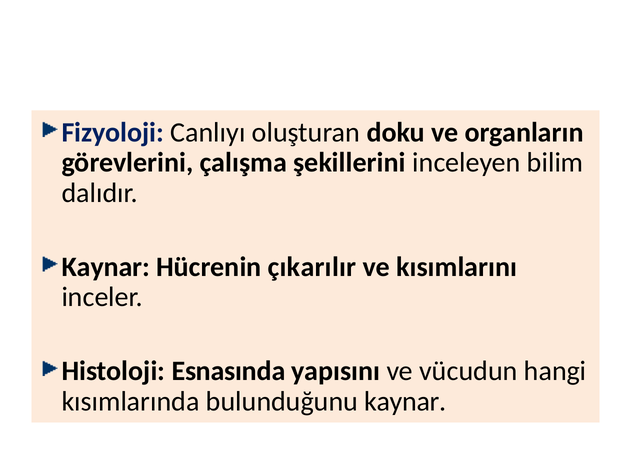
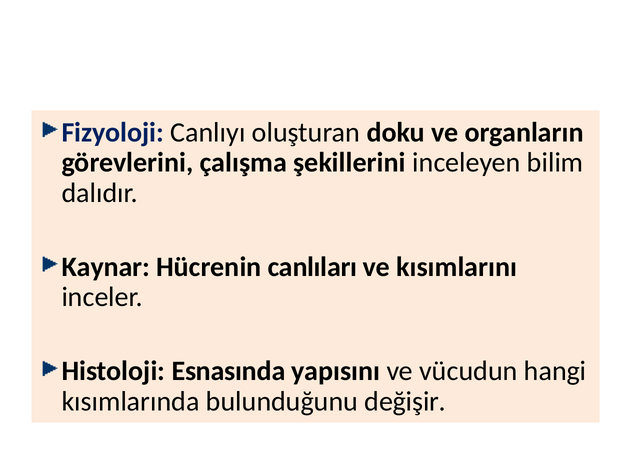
çıkarılır: çıkarılır -> canlıları (312, 267)
bulunduğunu kaynar: kaynar -> değişir (405, 402)
